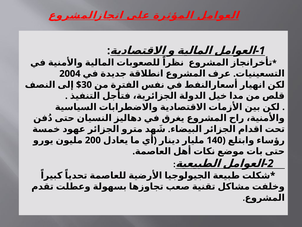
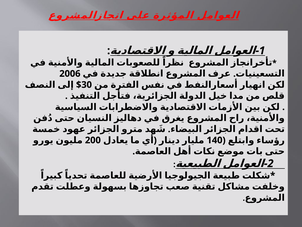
2004: 2004 -> 2006 (70, 74)
